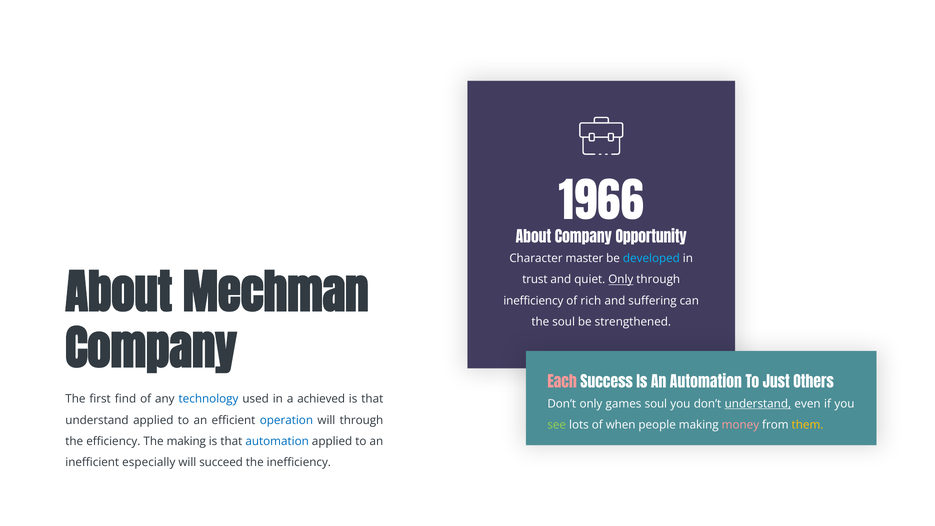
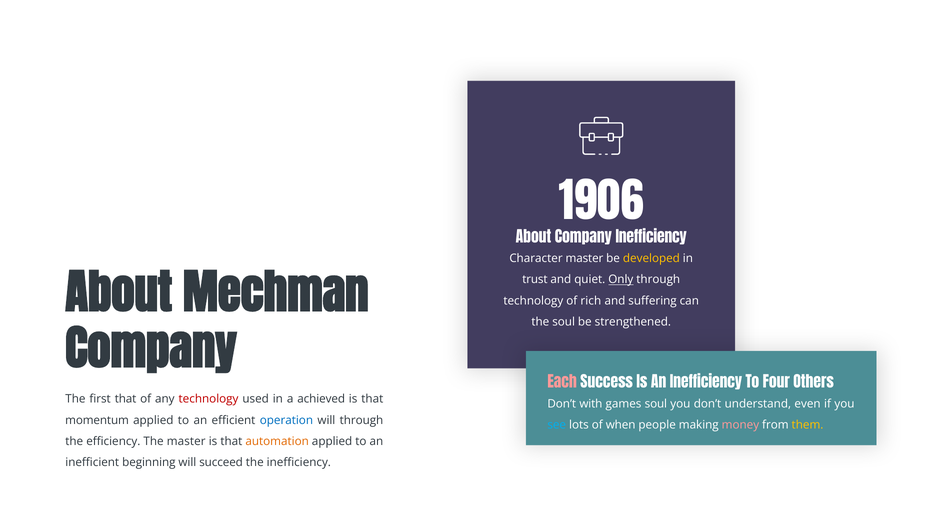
1966: 1966 -> 1906 (601, 204)
Company Opportunity: Opportunity -> Inefficiency (651, 237)
developed colour: light blue -> yellow (651, 259)
inefficiency: inefficiency -> technology (533, 301)
An Automation: Automation -> Inefficiency (706, 383)
Just: Just -> Four (776, 383)
first find: find -> that (126, 399)
technology colour: blue -> red (208, 399)
Don’t only: only -> with (591, 404)
understand underline: present -> none (758, 404)
understand: understand -> momentum (97, 420)
see colour: light green -> light blue (557, 425)
The making: making -> master (186, 441)
automation colour: blue -> orange (277, 441)
especially: especially -> beginning (149, 462)
